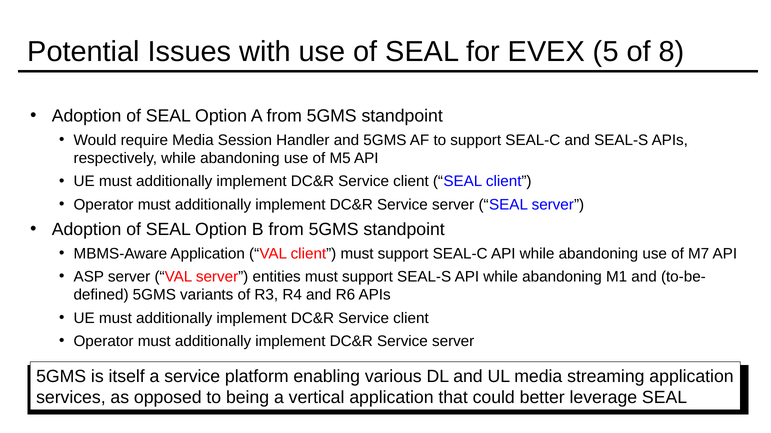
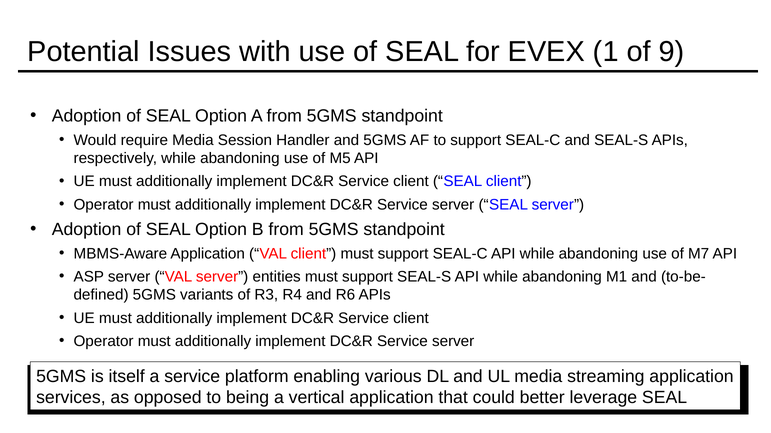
5: 5 -> 1 (606, 52)
8: 8 -> 9 (672, 52)
